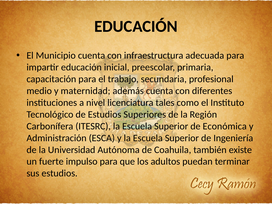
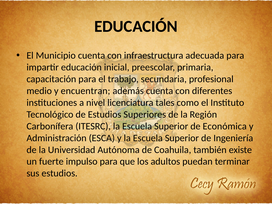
maternidad: maternidad -> encuentran (85, 91)
